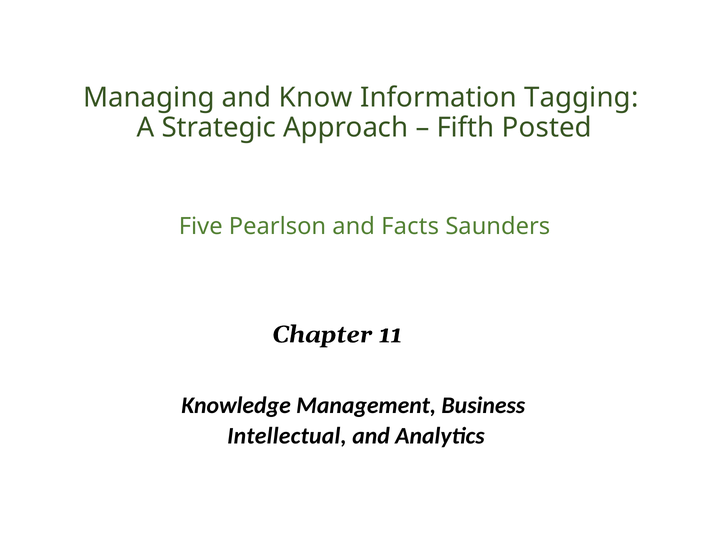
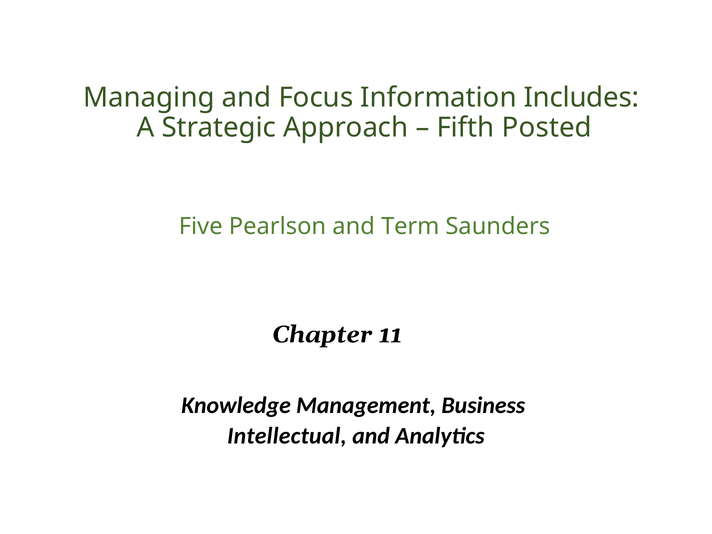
Know: Know -> Focus (316, 98)
Tagging: Tagging -> Includes (581, 98)
Facts: Facts -> Term (410, 226)
